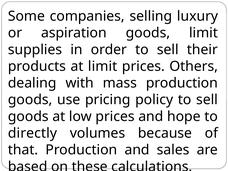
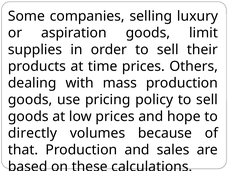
at limit: limit -> time (103, 66)
